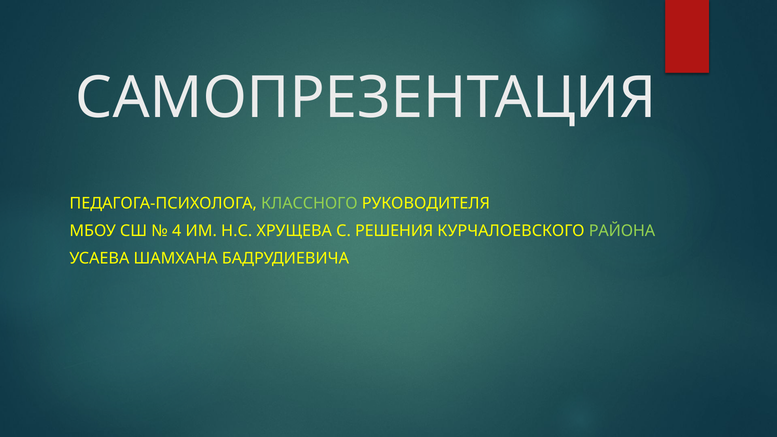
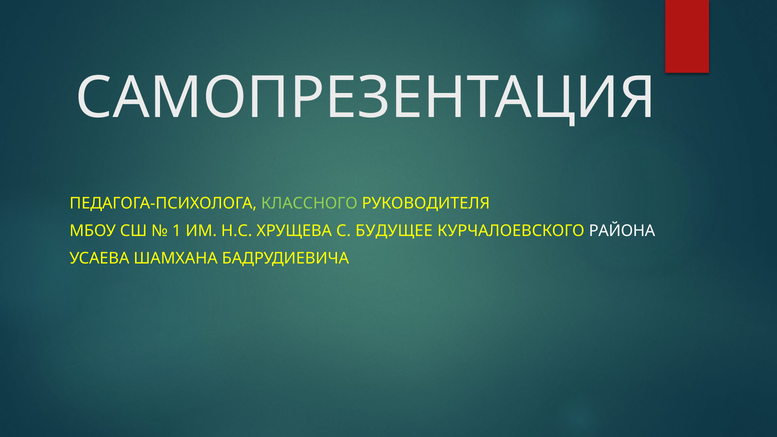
4: 4 -> 1 (177, 231)
РЕШЕНИЯ: РЕШЕНИЯ -> БУДУЩЕЕ (394, 231)
РАЙОНА colour: light green -> white (622, 231)
